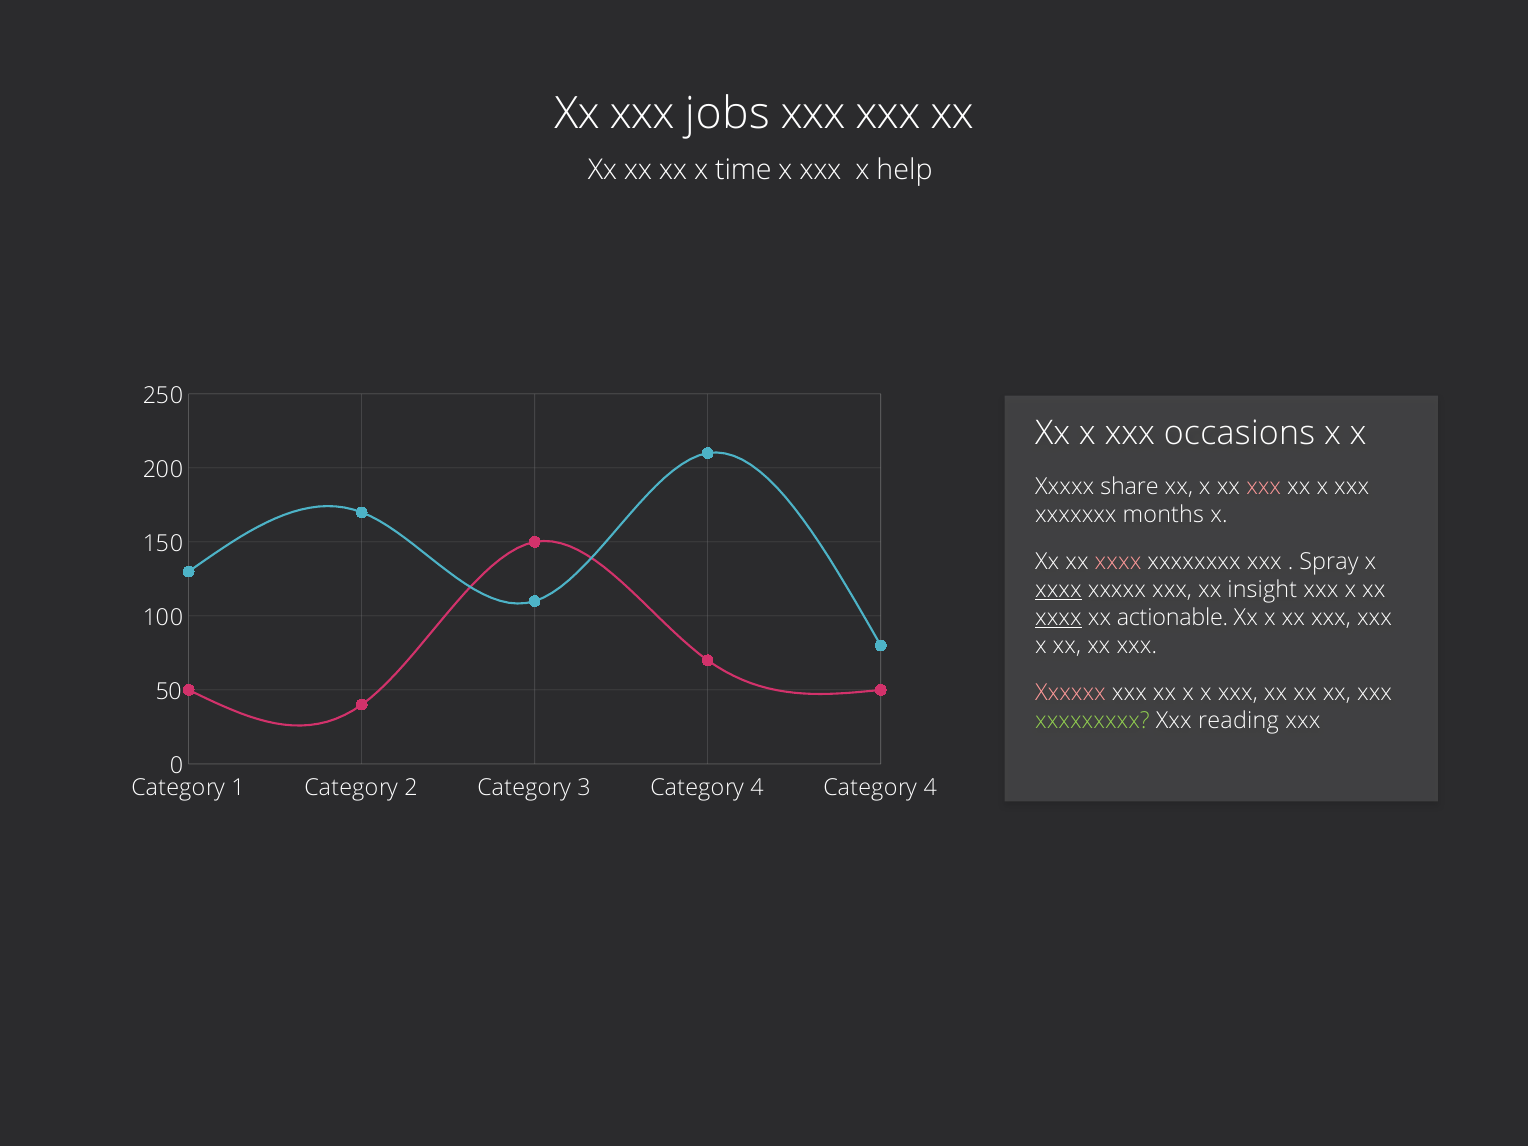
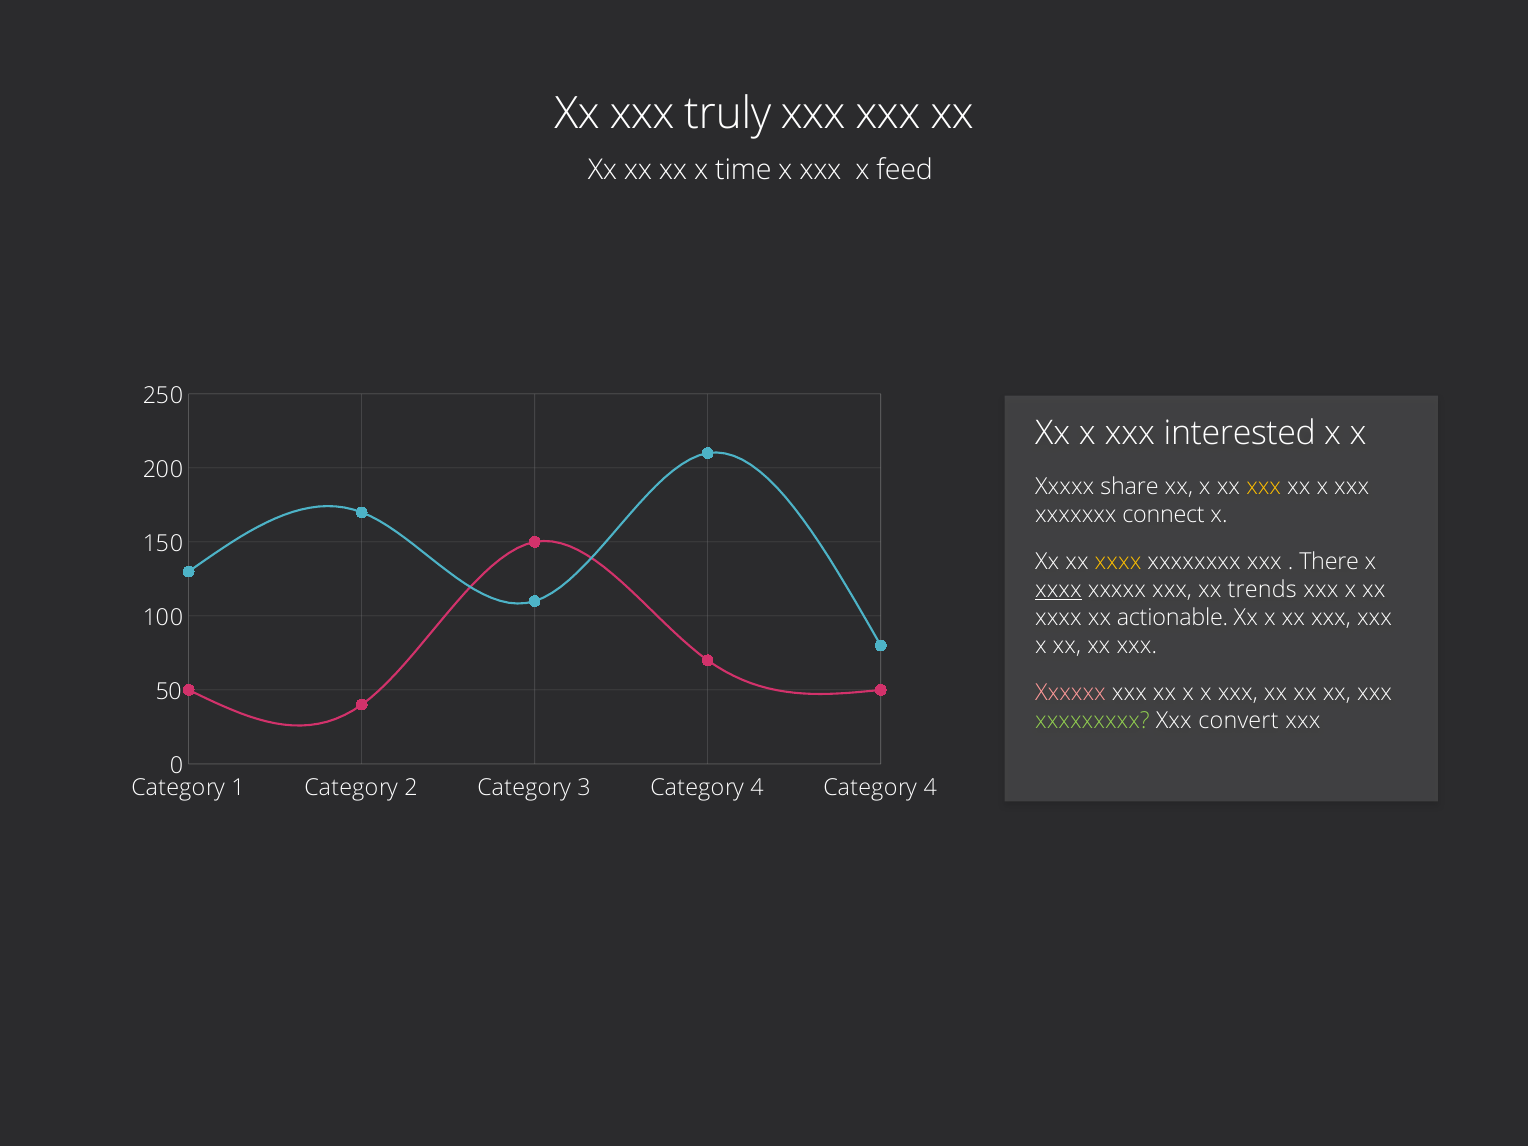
jobs: jobs -> truly (728, 114)
help: help -> feed (905, 170)
occasions: occasions -> interested (1240, 434)
xxx colour: pink -> yellow (1264, 486)
months: months -> connect (1164, 515)
xxxx colour: pink -> yellow (1118, 562)
Spray: Spray -> There (1329, 562)
insight: insight -> trends (1262, 590)
xxxx underline: present -> none (1058, 618)
reading: reading -> convert (1238, 721)
